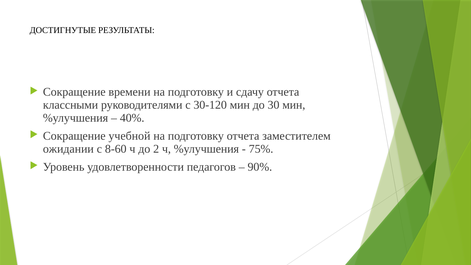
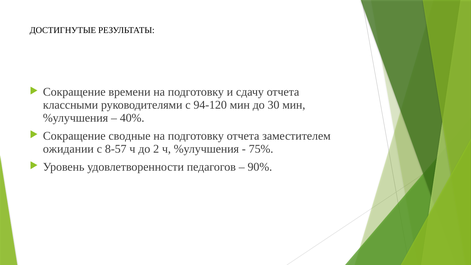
30-120: 30-120 -> 94-120 (210, 105)
учебной: учебной -> сводные (130, 136)
8-60: 8-60 -> 8-57 (116, 149)
